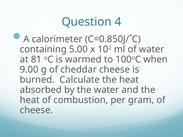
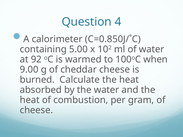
81: 81 -> 92 (36, 60)
